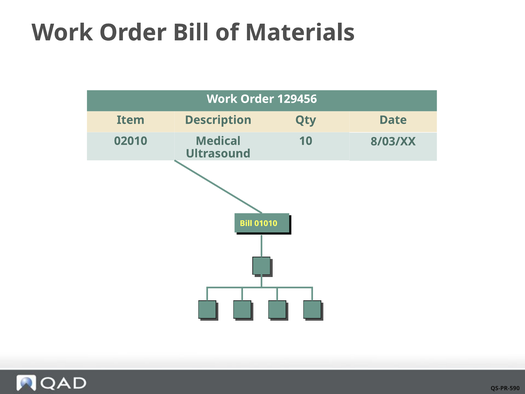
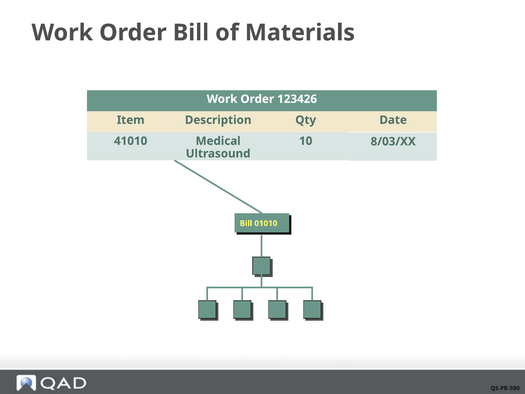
129456: 129456 -> 123426 (297, 99)
02010: 02010 -> 41010 (131, 141)
